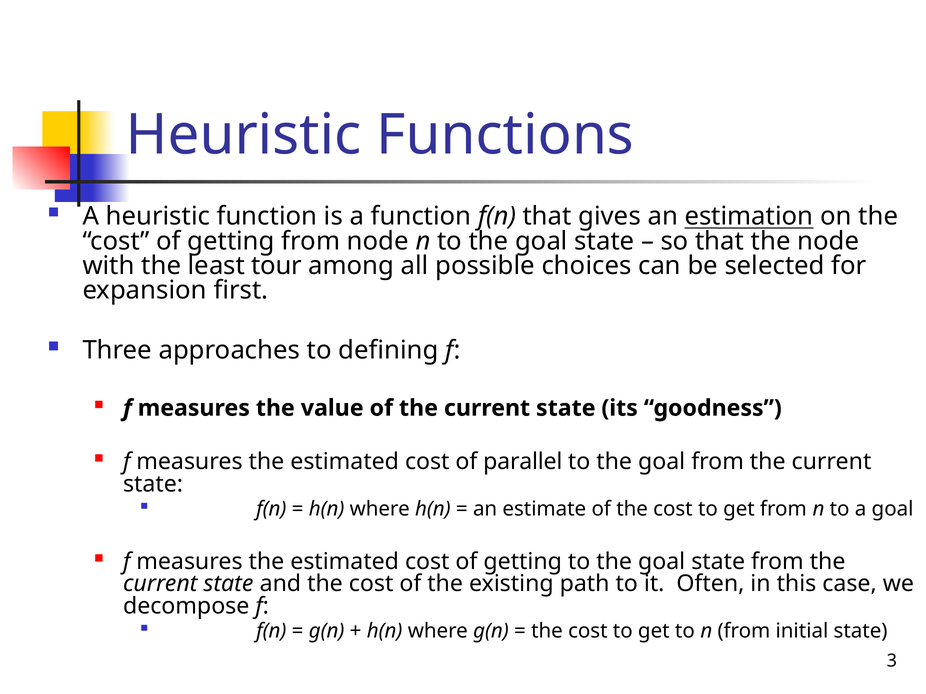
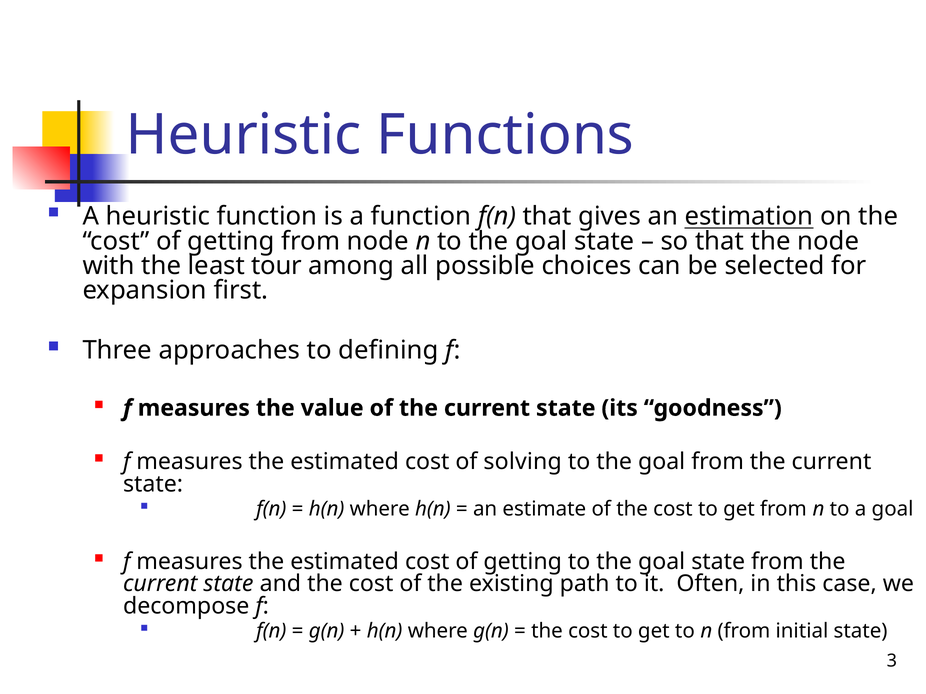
parallel: parallel -> solving (523, 462)
